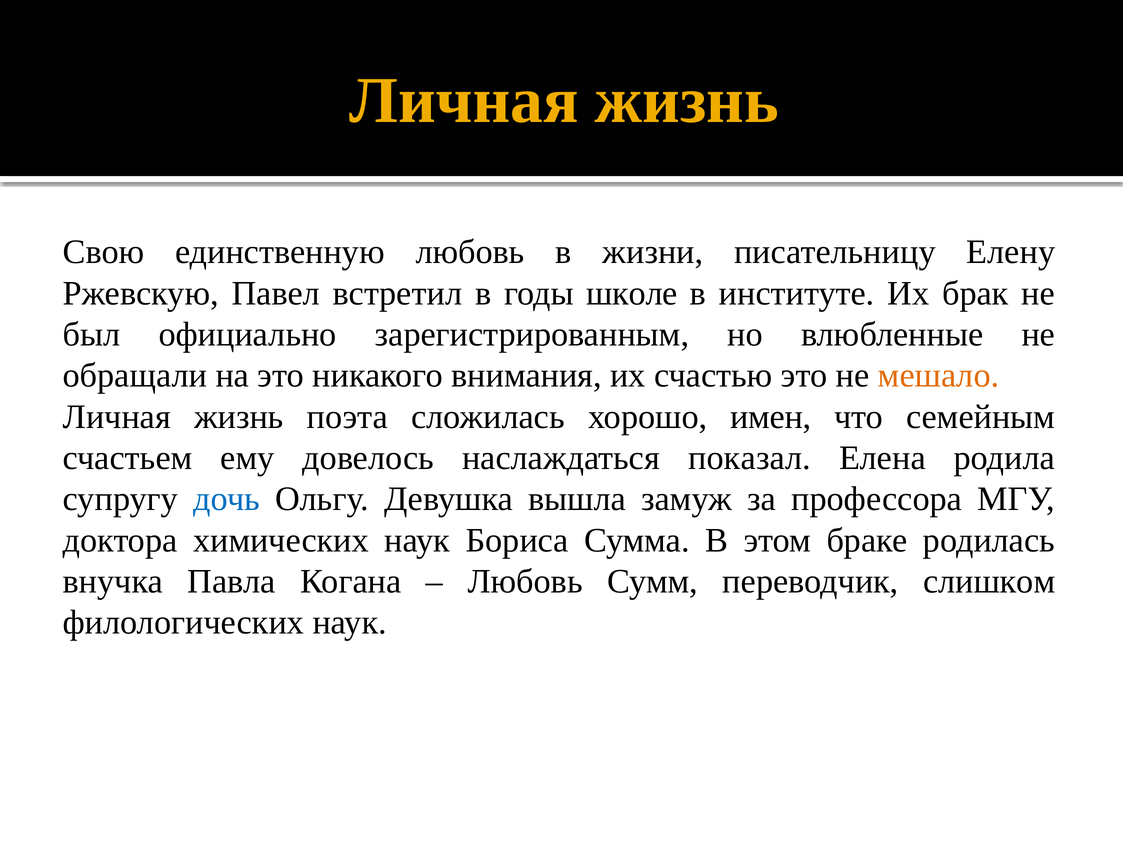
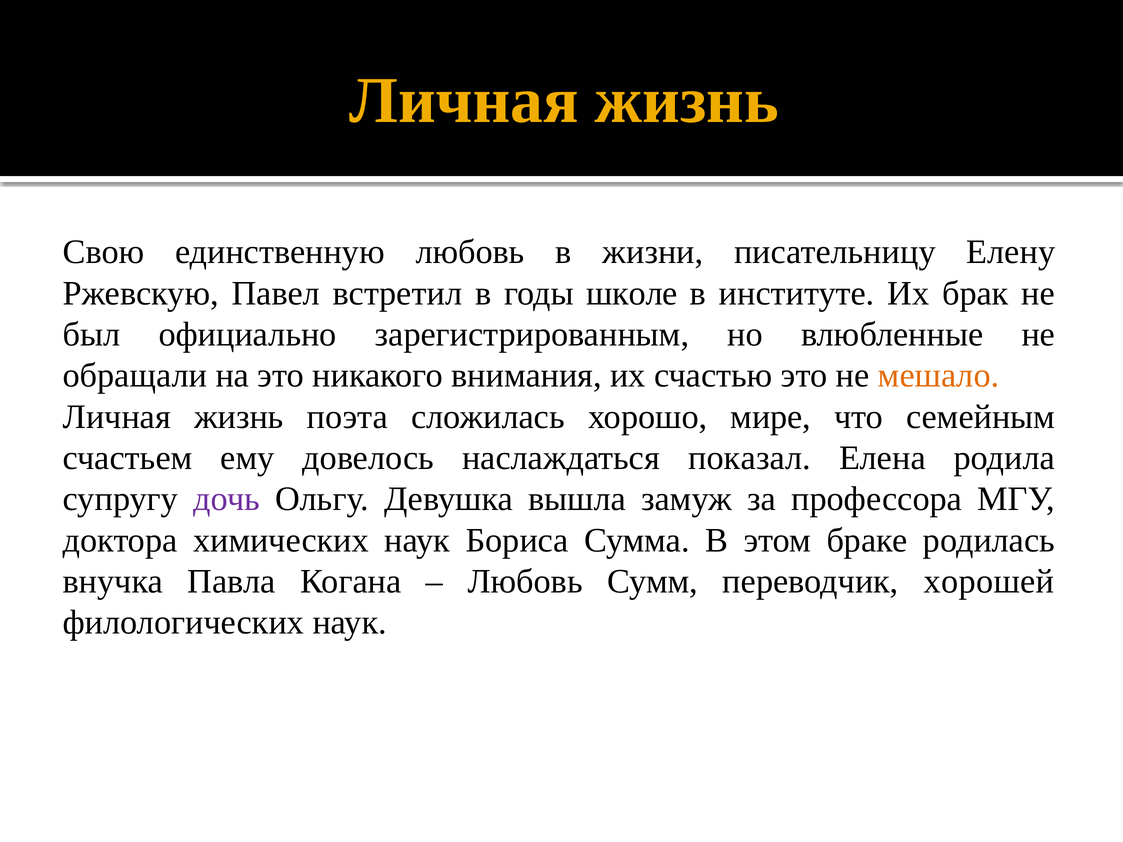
имен: имен -> мире (771, 417)
дочь colour: blue -> purple (227, 499)
слишком: слишком -> хорошей (989, 582)
